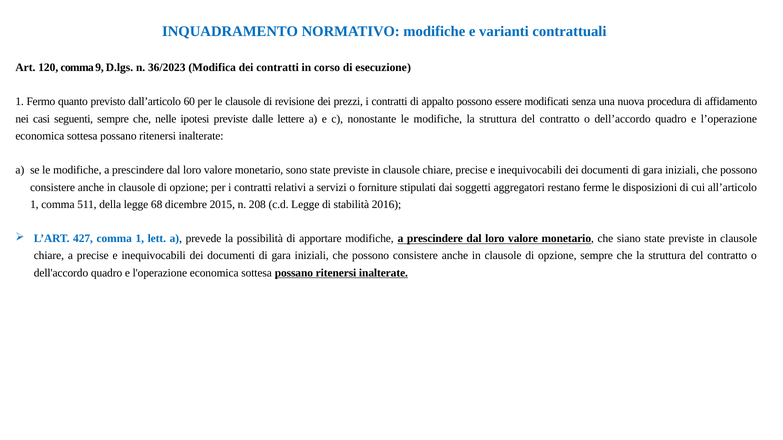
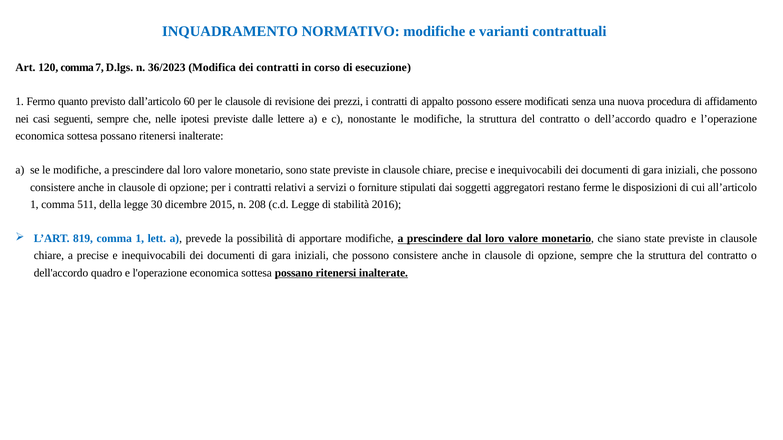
9: 9 -> 7 (100, 68)
68: 68 -> 30 (157, 205)
427: 427 -> 819 (83, 239)
